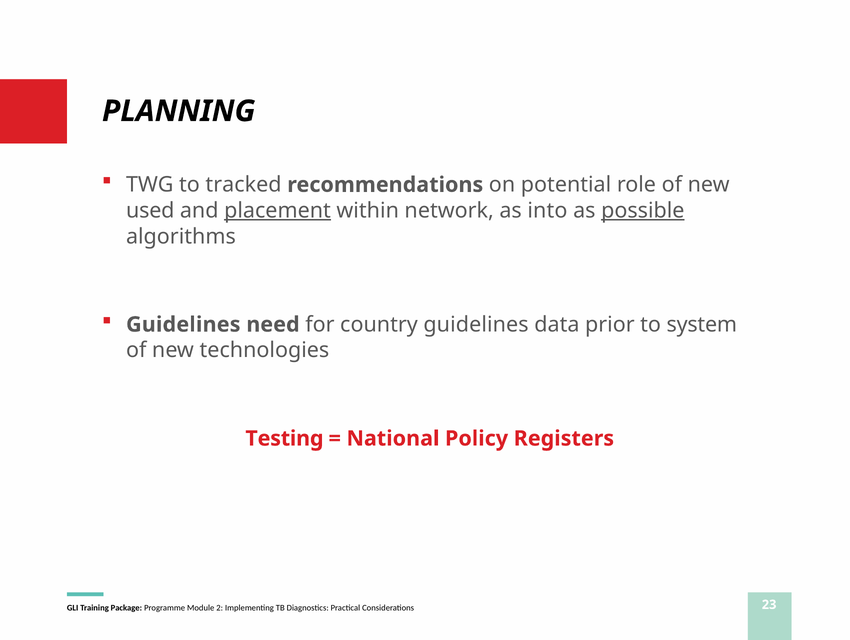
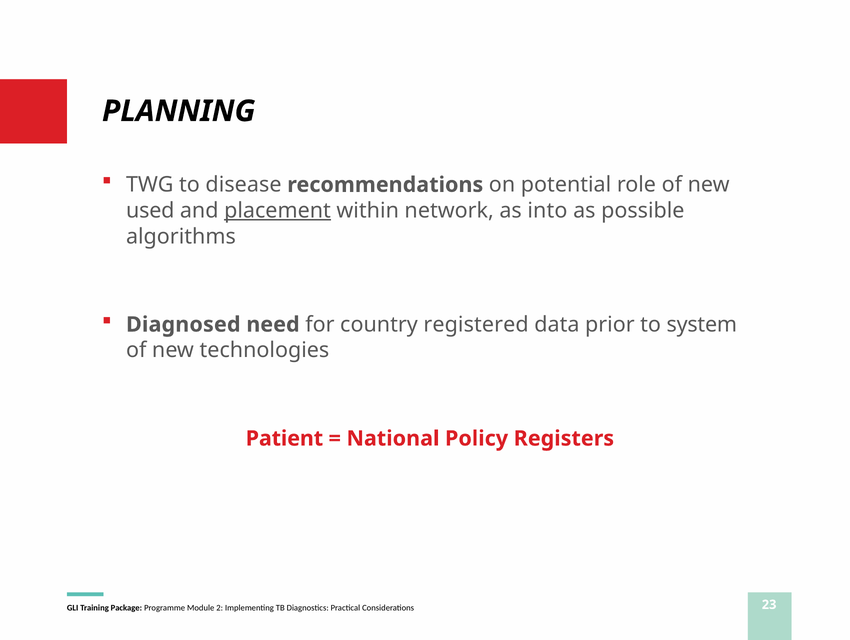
tracked: tracked -> disease (244, 185)
possible underline: present -> none (643, 211)
Guidelines: Guidelines -> Diagnosed (183, 324)
country guidelines: guidelines -> registered (476, 324)
Testing: Testing -> Patient (284, 438)
